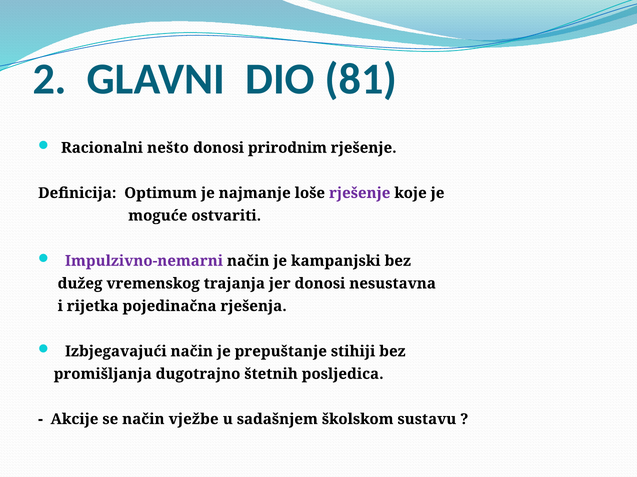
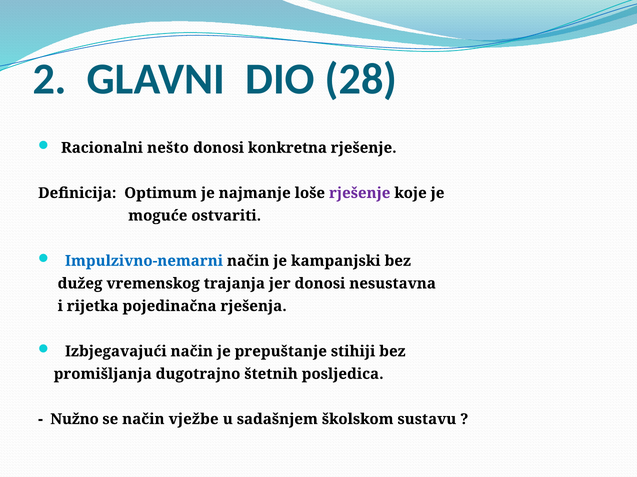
81: 81 -> 28 (361, 79)
prirodnim: prirodnim -> konkretna (287, 148)
Impulzivno-nemarni colour: purple -> blue (144, 261)
Akcije: Akcije -> Nužno (75, 420)
